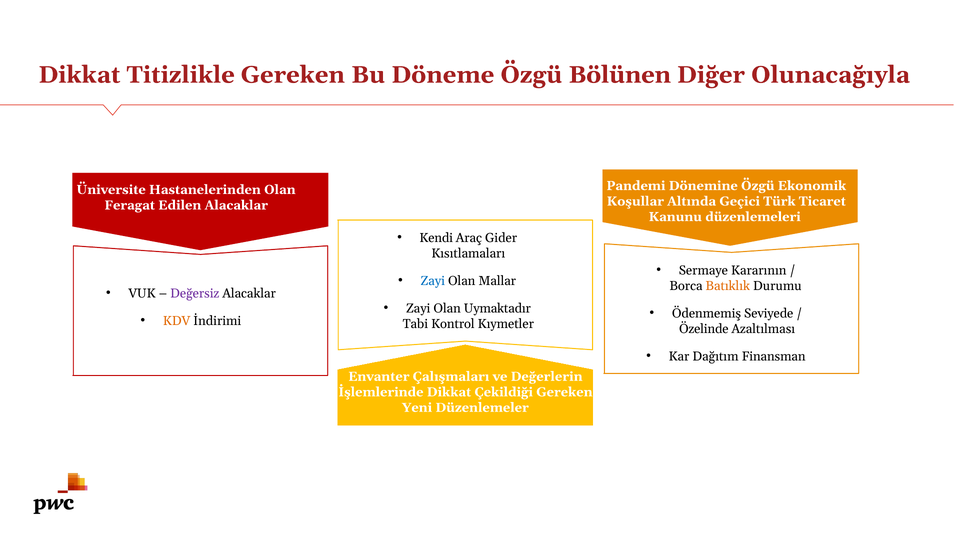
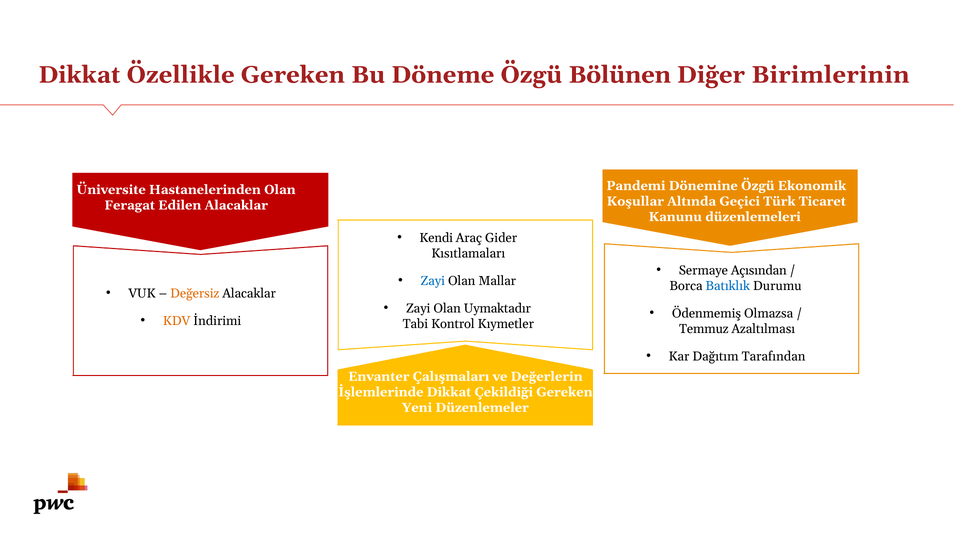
Titizlikle: Titizlikle -> Özellikle (181, 75)
Olunacağıyla: Olunacağıyla -> Birimlerinin (830, 75)
Kararının: Kararının -> Açısından (759, 270)
Batıklık colour: orange -> blue (728, 286)
Değersiz colour: purple -> orange (195, 293)
Seviyede: Seviyede -> Olmazsa (769, 313)
Özelinde: Özelinde -> Temmuz (704, 329)
Finansman: Finansman -> Tarafından (774, 356)
